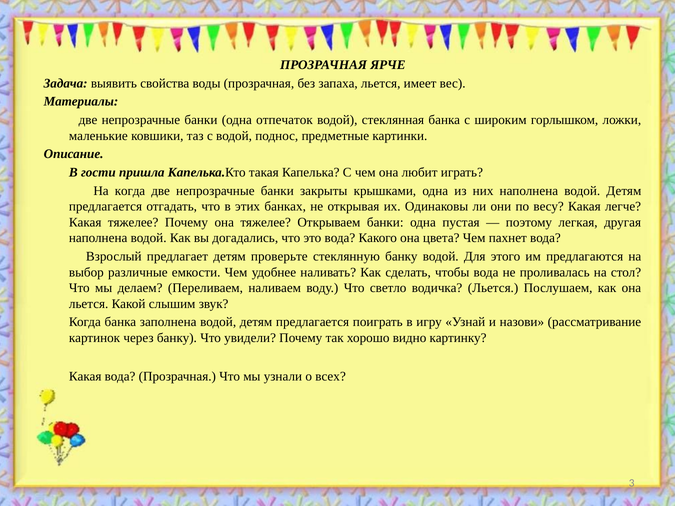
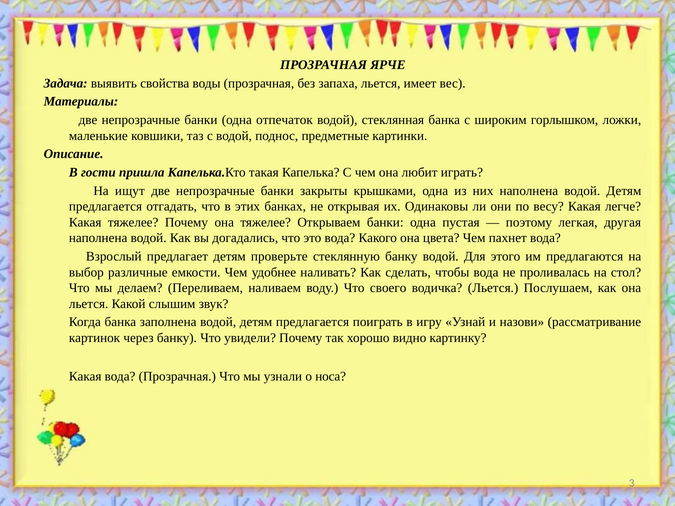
На когда: когда -> ищут (130, 191)
светло: светло -> своего (388, 288)
всех: всех -> носа (331, 377)
